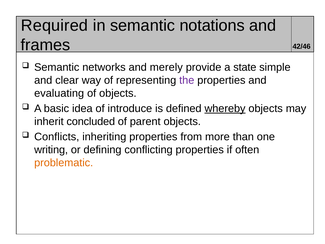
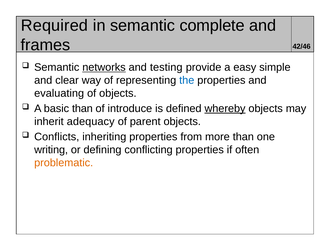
notations: notations -> complete (212, 25)
networks underline: none -> present (104, 67)
merely: merely -> testing (166, 67)
state: state -> easy (245, 67)
the colour: purple -> blue (187, 80)
basic idea: idea -> than (82, 108)
concluded: concluded -> adequacy (91, 121)
